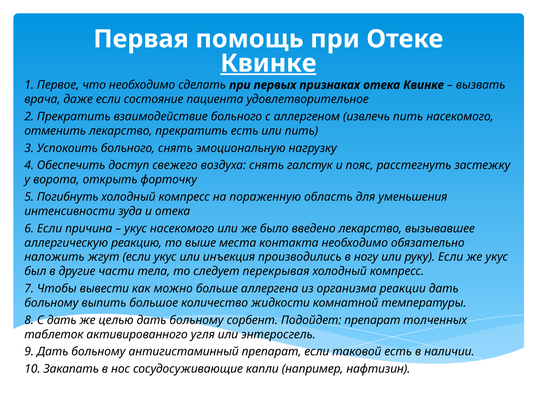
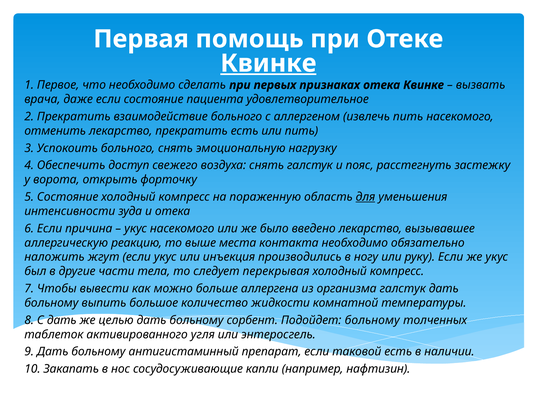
5 Погибнуть: Погибнуть -> Состояние (68, 197)
для underline: none -> present (365, 197)
организма реакции: реакции -> галстук (403, 289)
Подойдет препарат: препарат -> больному (372, 321)
